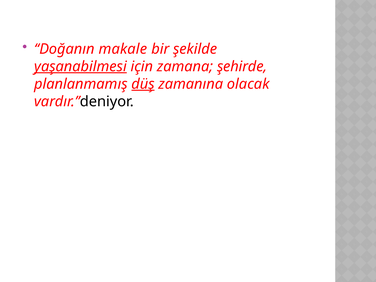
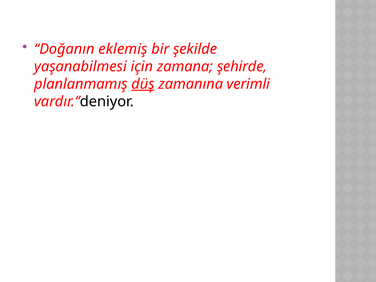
makale: makale -> eklemiş (123, 49)
yaşanabilmesi underline: present -> none (80, 66)
olacak: olacak -> verimli (248, 84)
